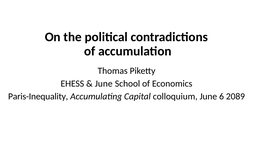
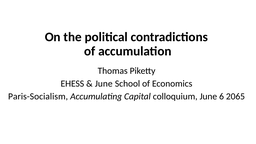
Paris-Inequality: Paris-Inequality -> Paris-Socialism (38, 96)
2089: 2089 -> 2065 (235, 96)
